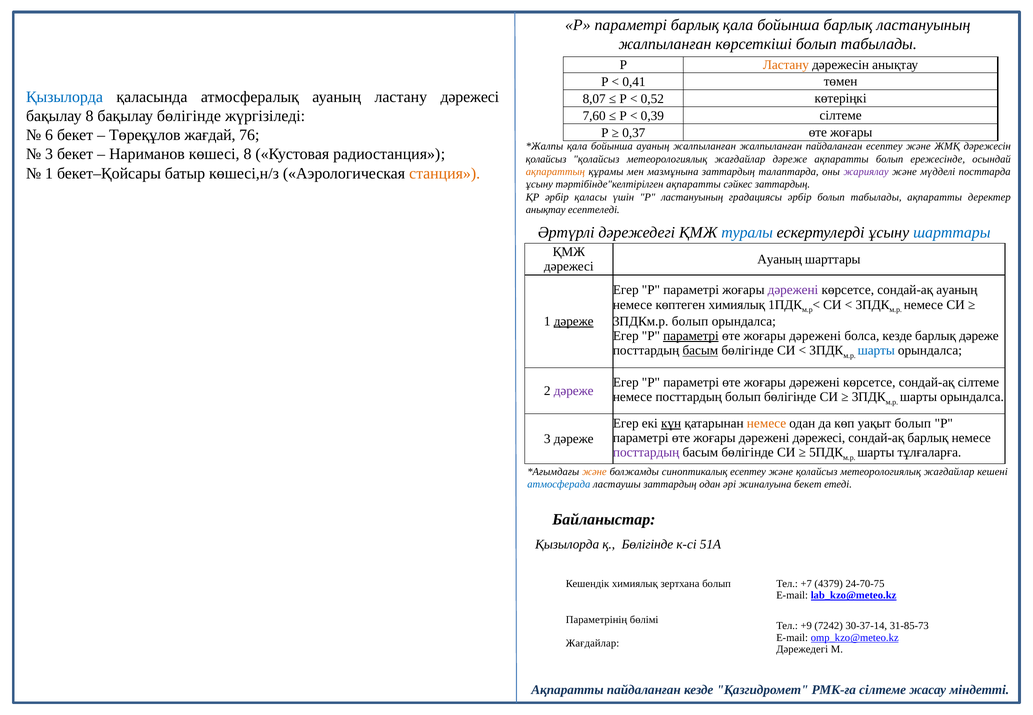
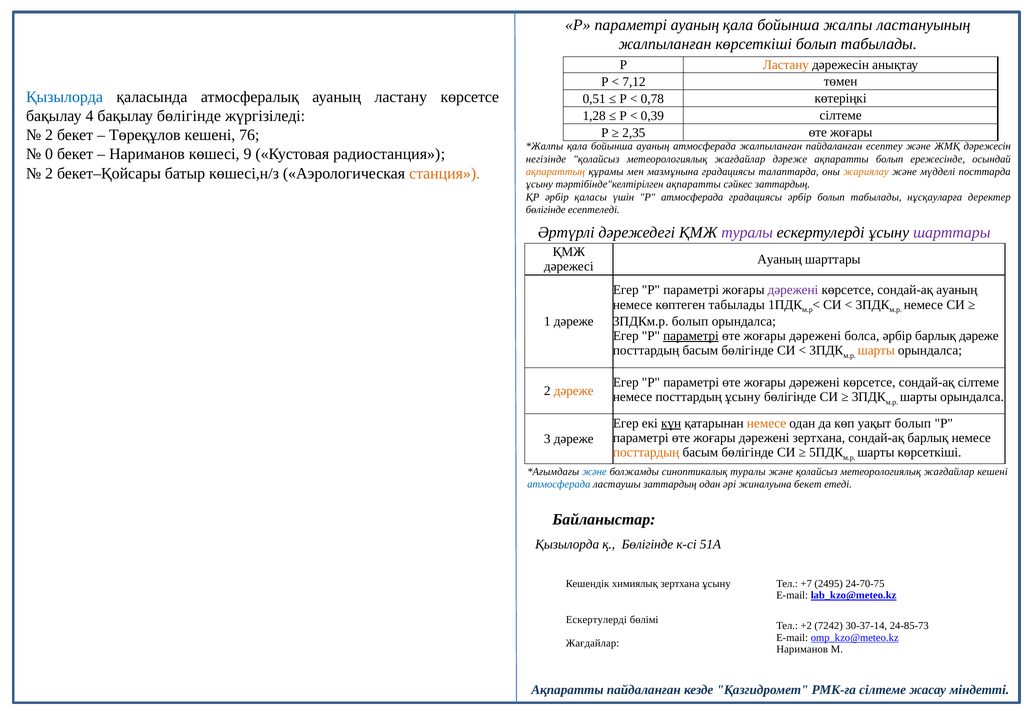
параметрі барлық: барлық -> ауаның (695, 25)
бойынша барлық: барлық -> жалпы (848, 25)
0,41: 0,41 -> 7,12 (634, 82)
ластану дәрежесі: дәрежесі -> көрсетсе (470, 97)
8,07: 8,07 -> 0,51 (594, 99)
0,52: 0,52 -> 0,78 (652, 99)
бақылау 8: 8 -> 4 (90, 116)
7,60: 7,60 -> 1,28 (594, 116)
0,37: 0,37 -> 2,35 (634, 133)
6: 6 -> 2 (49, 135)
Төреқұлов жағдай: жағдай -> кешені (210, 135)
ауаның жалпыланған: жалпыланған -> атмосферада (705, 146)
3: 3 -> 0 (49, 154)
көшесі 8: 8 -> 9 (247, 154)
қолайсыз: қолайсыз -> негізінде (546, 159)
1: 1 -> 2 (49, 173)
мазмұнына заттардың: заттардың -> градациясы (728, 172)
жариялау colour: purple -> orange (866, 172)
Р ластануының: ластануының -> атмосферада (692, 197)
табылады ақпаратты: ақпаратты -> нұсқауларға (935, 197)
анықтау: анықтау -> бөлігінде (546, 210)
туралы colour: blue -> purple (747, 232)
шарттары colour: blue -> purple (952, 232)
көптеген химиялық: химиялық -> табылады (737, 305)
дәреже underline: present -> none (574, 321)
болса кезде: кезде -> әрбір (897, 336)
басым underline: present -> none (700, 351)
шарты colour: blue -> orange (876, 351)
дәреже colour: purple -> orange (574, 391)
посттардың болып: болып -> ұсыну (743, 397)
дәрежені дәрежесі: дәрежесі -> зертхана (819, 438)
посттардың colour: purple -> orange (646, 453)
шарты тұлғаларға: тұлғаларға -> көрсеткіші (929, 453)
және colour: orange -> blue (594, 472)
синоптикалық есептеу: есептеу -> туралы (748, 472)
зертхана болып: болып -> ұсыну (717, 584)
4379: 4379 -> 2495 (829, 584)
Параметрінің: Параметрінің -> Ескертулерді (596, 620)
+9: +9 -> +2 (806, 626)
31-85-73: 31-85-73 -> 24-85-73 (909, 626)
Дәрежедегі: Дәрежедегі -> Нариманов (802, 649)
